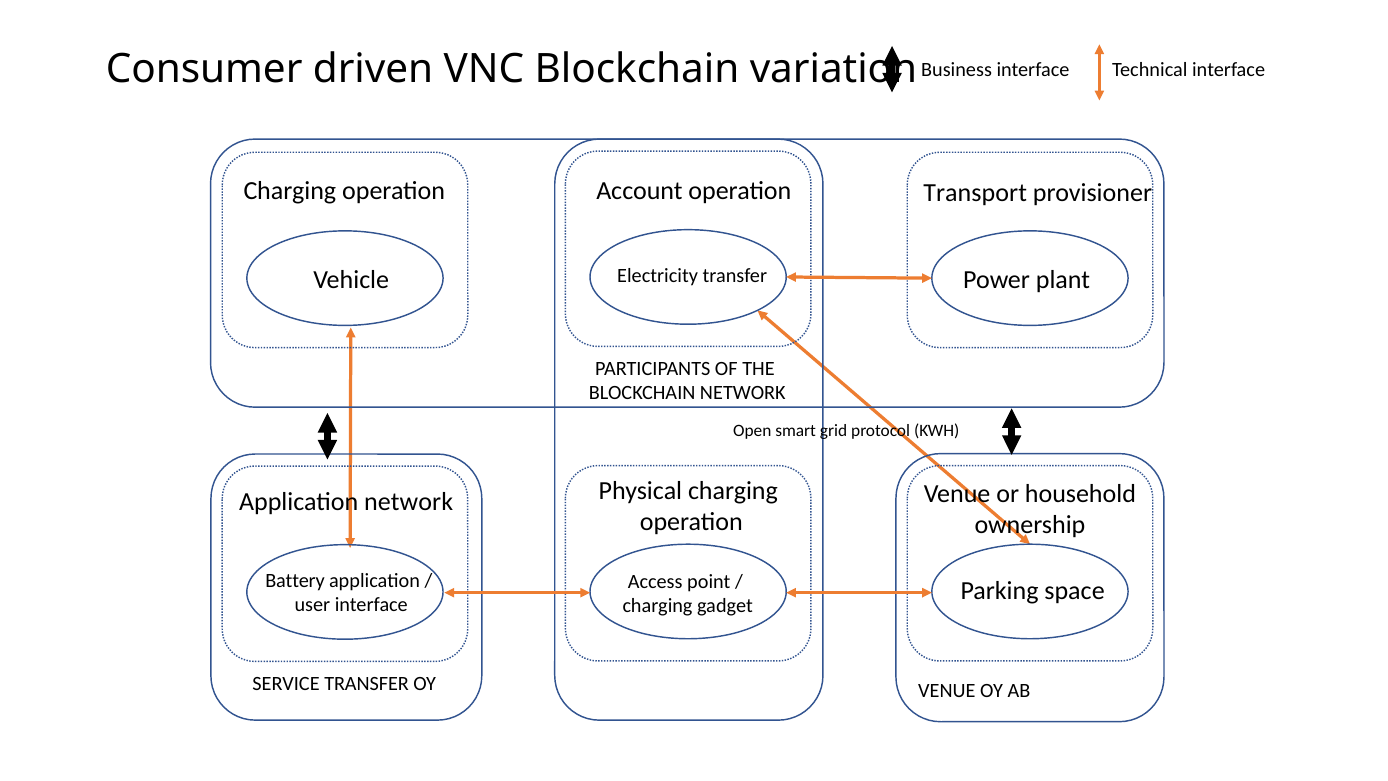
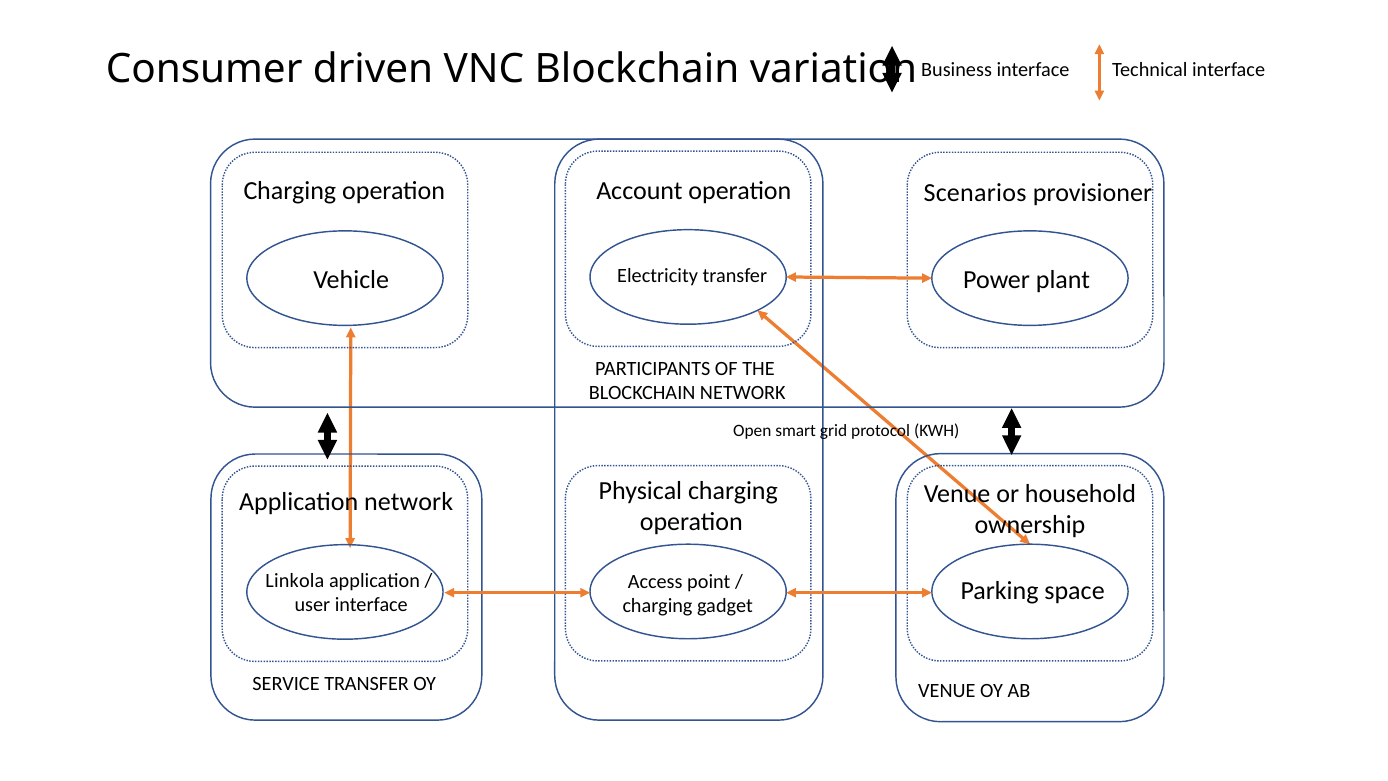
Transport: Transport -> Scenarios (975, 193)
Battery: Battery -> Linkola (295, 580)
